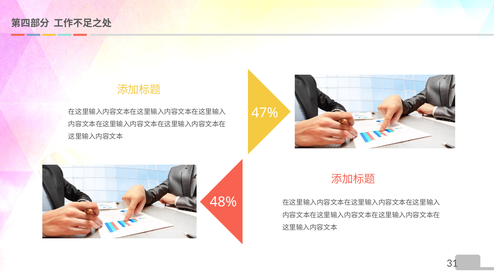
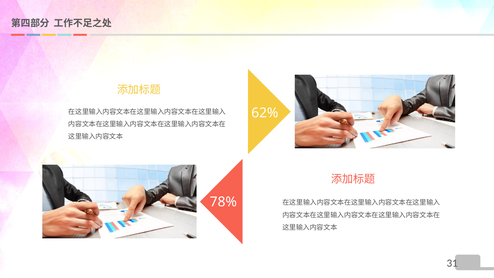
47%: 47% -> 62% (265, 113)
48%: 48% -> 78% (223, 202)
